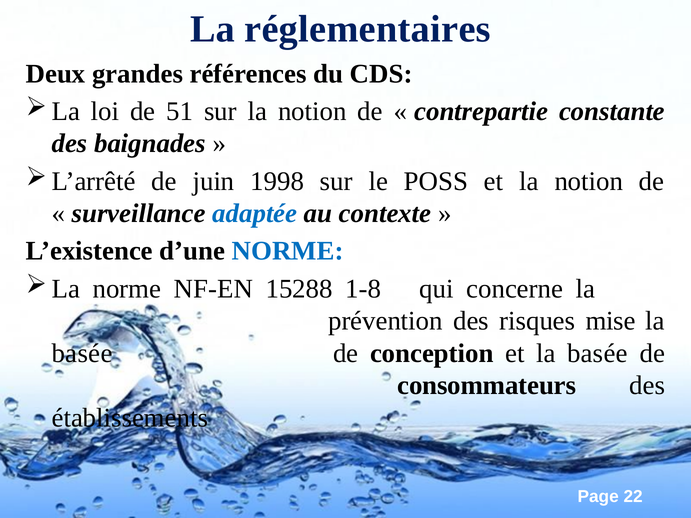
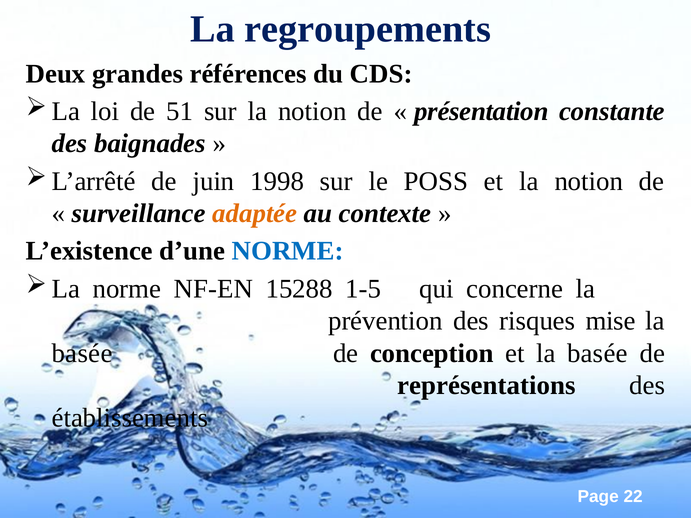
réglementaires: réglementaires -> regroupements (368, 29)
contrepartie: contrepartie -> présentation (481, 111)
adaptée colour: blue -> orange (255, 214)
1-8: 1-8 -> 1-5 (363, 289)
consommateurs: consommateurs -> représentations (487, 386)
